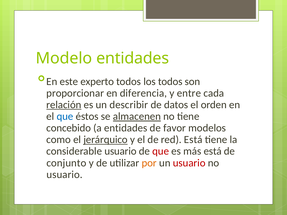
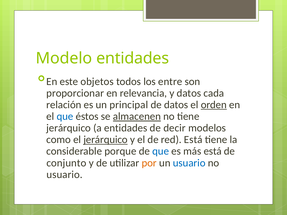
experto: experto -> objetos (97, 82)
los todos: todos -> entre (170, 82)
diferencia: diferencia -> relevancia (143, 93)
y entre: entre -> datos (189, 93)
relación underline: present -> none (64, 105)
describir: describir -> principal (129, 105)
orden underline: none -> present (214, 105)
concebido: concebido -> jerárquico (69, 128)
favor: favor -> decir (175, 128)
considerable usuario: usuario -> porque (120, 151)
que colour: red -> blue (161, 151)
usuario colour: red -> blue (189, 163)
